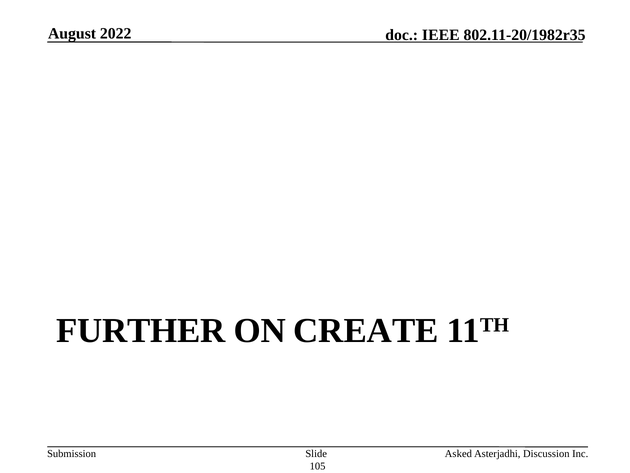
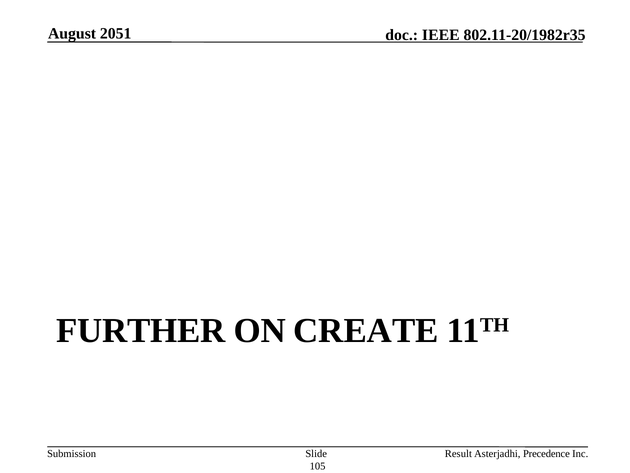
2022: 2022 -> 2051 (116, 33)
Asked: Asked -> Result (458, 453)
Discussion: Discussion -> Precedence (546, 453)
